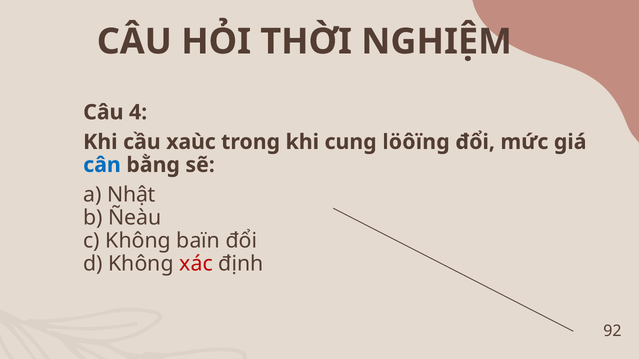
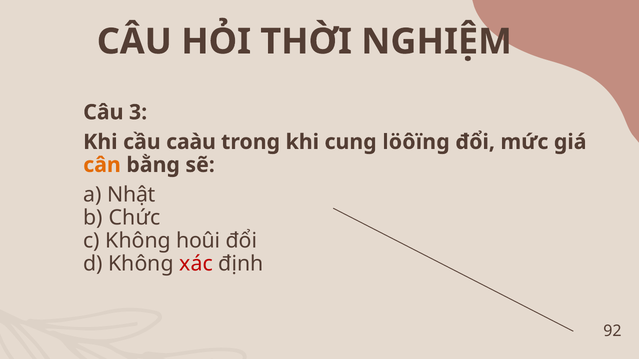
4: 4 -> 3 (138, 112)
xaùc: xaùc -> caàu (191, 142)
cân colour: blue -> orange (102, 165)
Ñeàu: Ñeàu -> Chức (135, 218)
baïn: baïn -> hoûi (198, 241)
